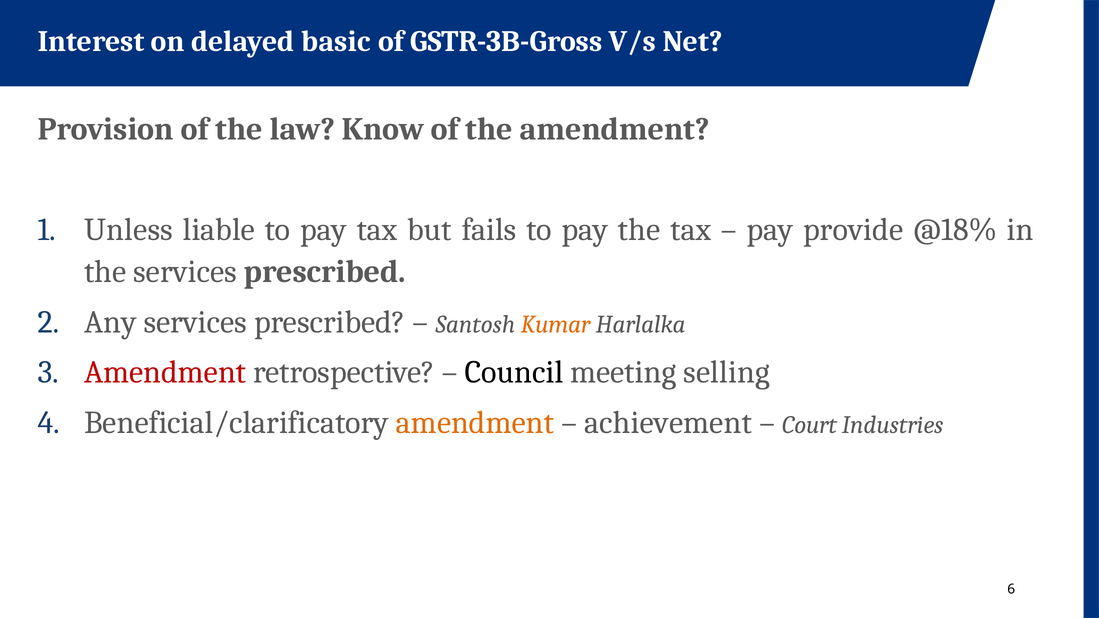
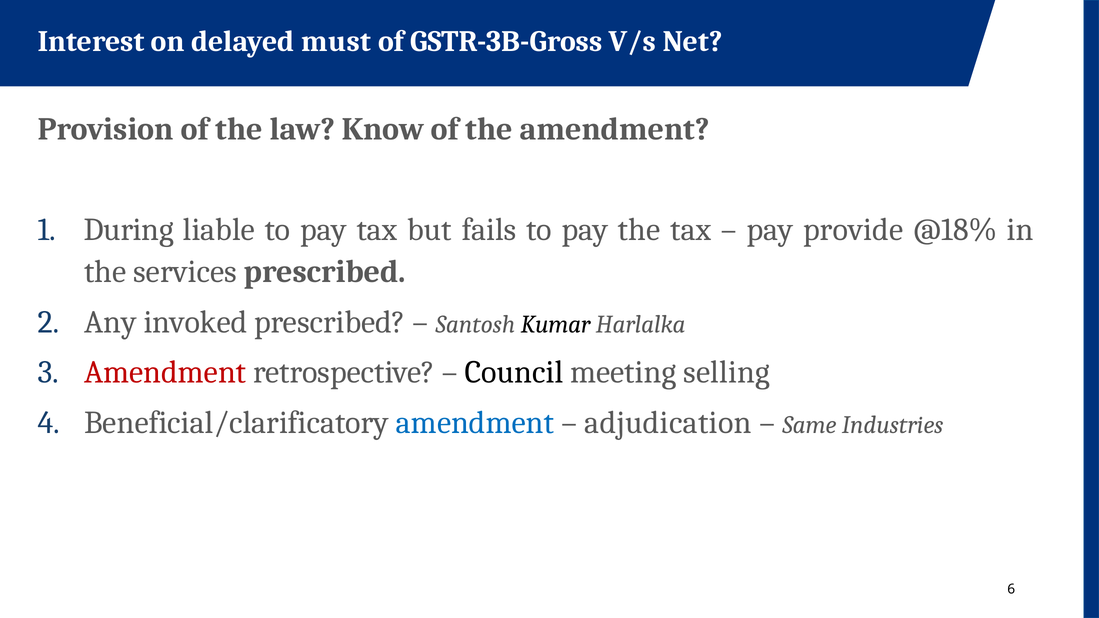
basic: basic -> must (336, 41)
Unless: Unless -> During (129, 230)
Any services: services -> invoked (195, 322)
Kumar colour: orange -> black (556, 324)
amendment colour: orange -> blue (475, 423)
achievement: achievement -> adjudication (668, 423)
Court: Court -> Same (809, 425)
